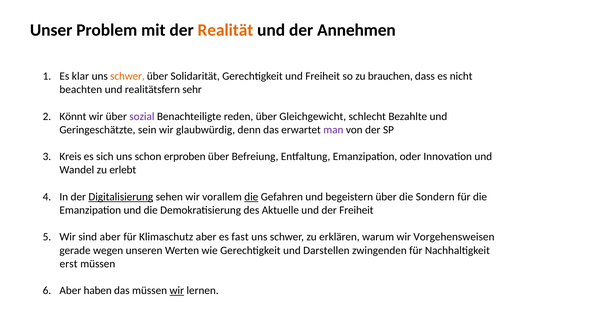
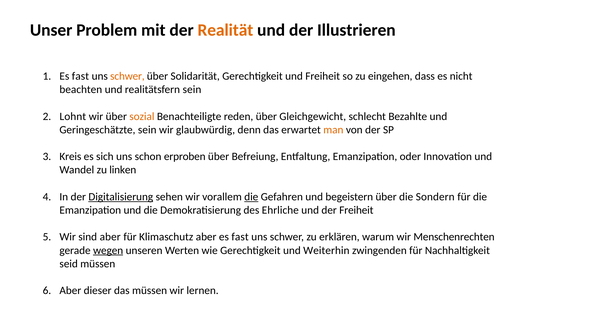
Annehmen: Annehmen -> Illustrieren (356, 30)
klar: klar -> fast (80, 76)
brauchen: brauchen -> eingehen (390, 76)
realitätsfern sehr: sehr -> sein (192, 90)
Könnt: Könnt -> Lohnt (73, 116)
sozial colour: purple -> orange (142, 116)
man colour: purple -> orange (333, 130)
erlebt: erlebt -> linken (123, 170)
Aktuelle: Aktuelle -> Ehrliche (280, 210)
Vorgehensweisen: Vorgehensweisen -> Menschenrechten (454, 237)
wegen underline: none -> present (108, 251)
Darstellen: Darstellen -> Weiterhin (326, 251)
erst: erst -> seid (69, 264)
haben: haben -> dieser (98, 291)
wir underline: present -> none (177, 291)
